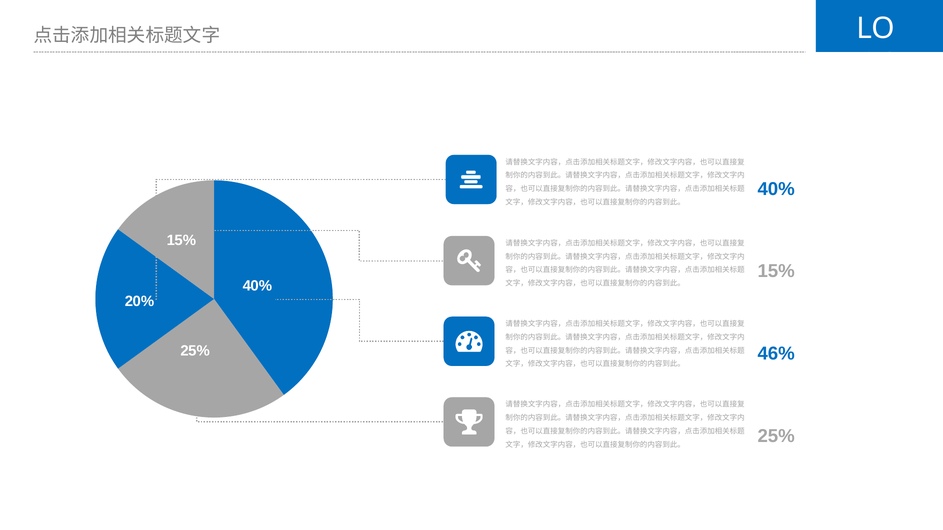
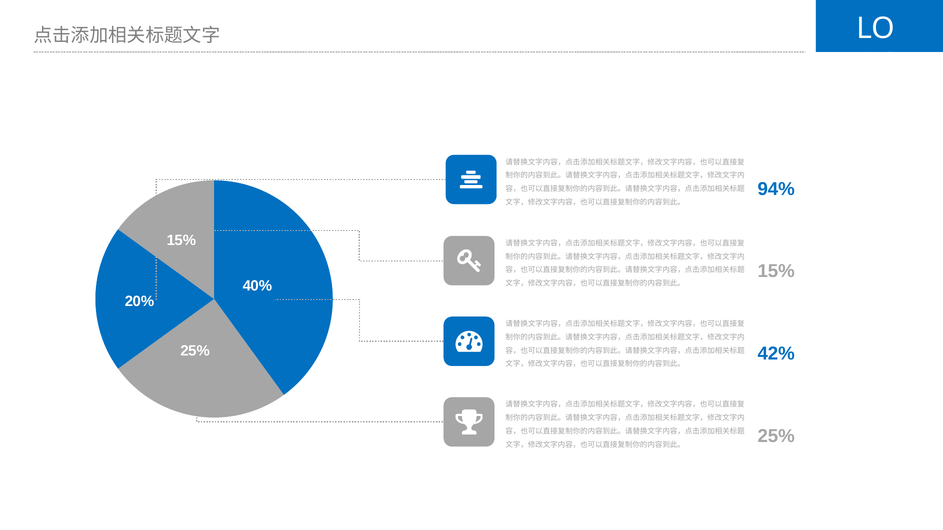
40%: 40% -> 94% (776, 189)
46%: 46% -> 42% (776, 354)
